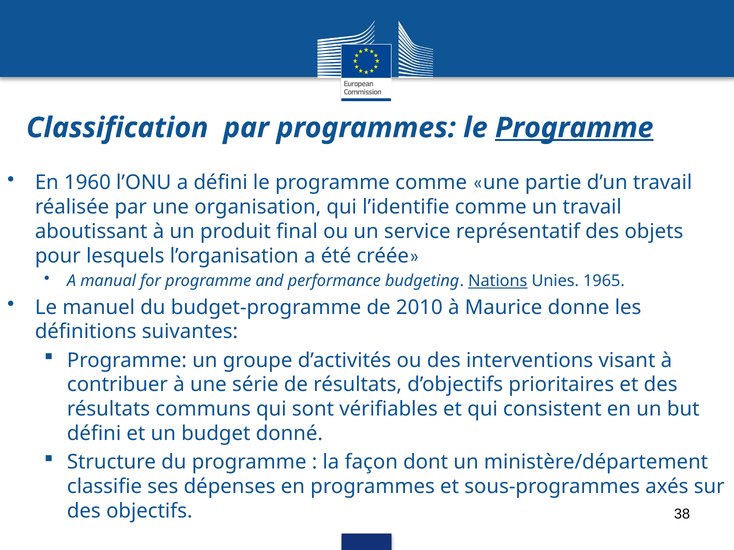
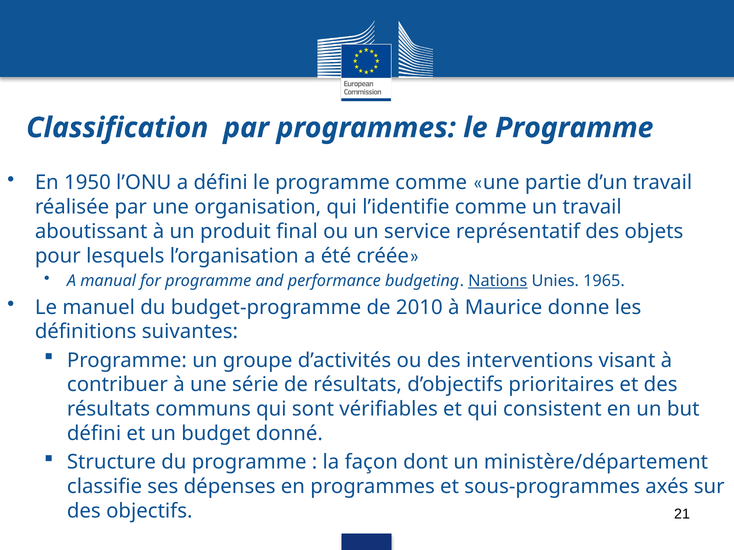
Programme underline: present -> none (574, 128)
1960: 1960 -> 1950 (87, 183)
38: 38 -> 21 (682, 515)
